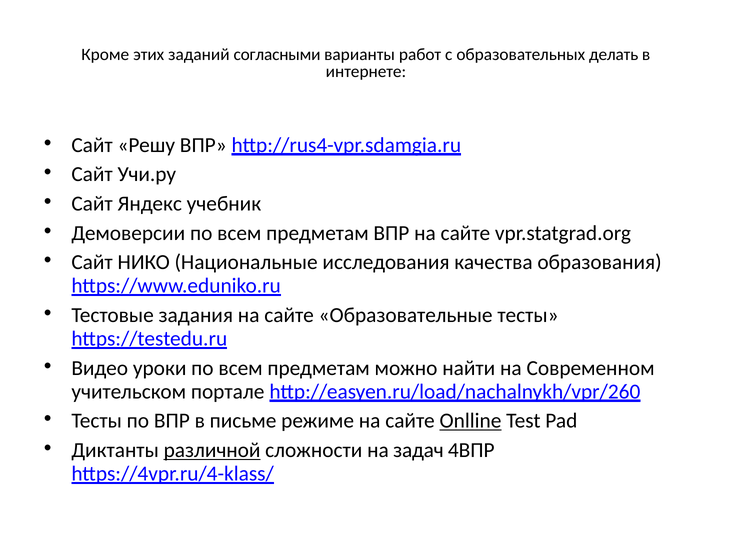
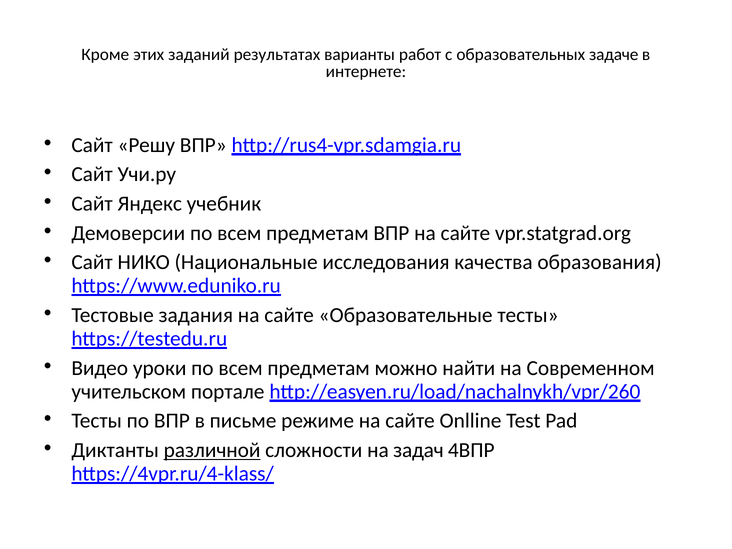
согласными: согласными -> результатах (277, 55)
делать: делать -> задаче (614, 55)
Onlline underline: present -> none (470, 421)
